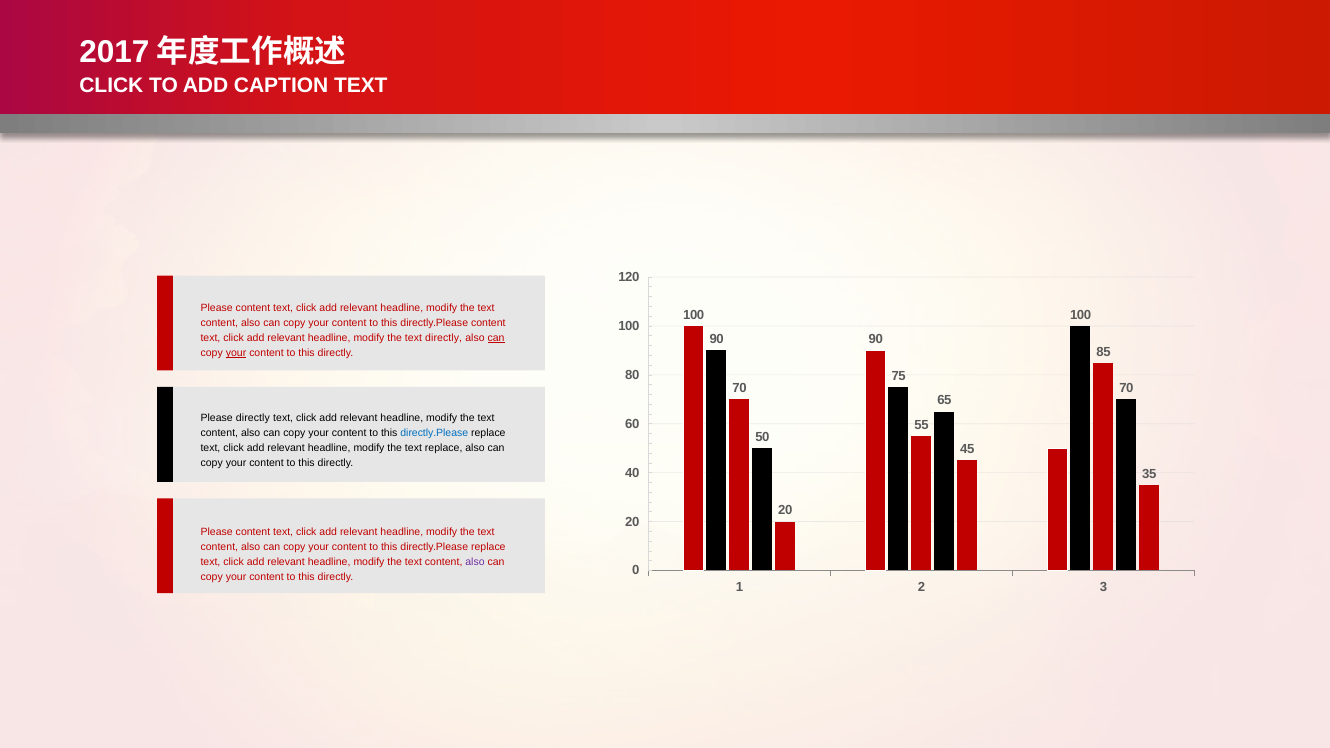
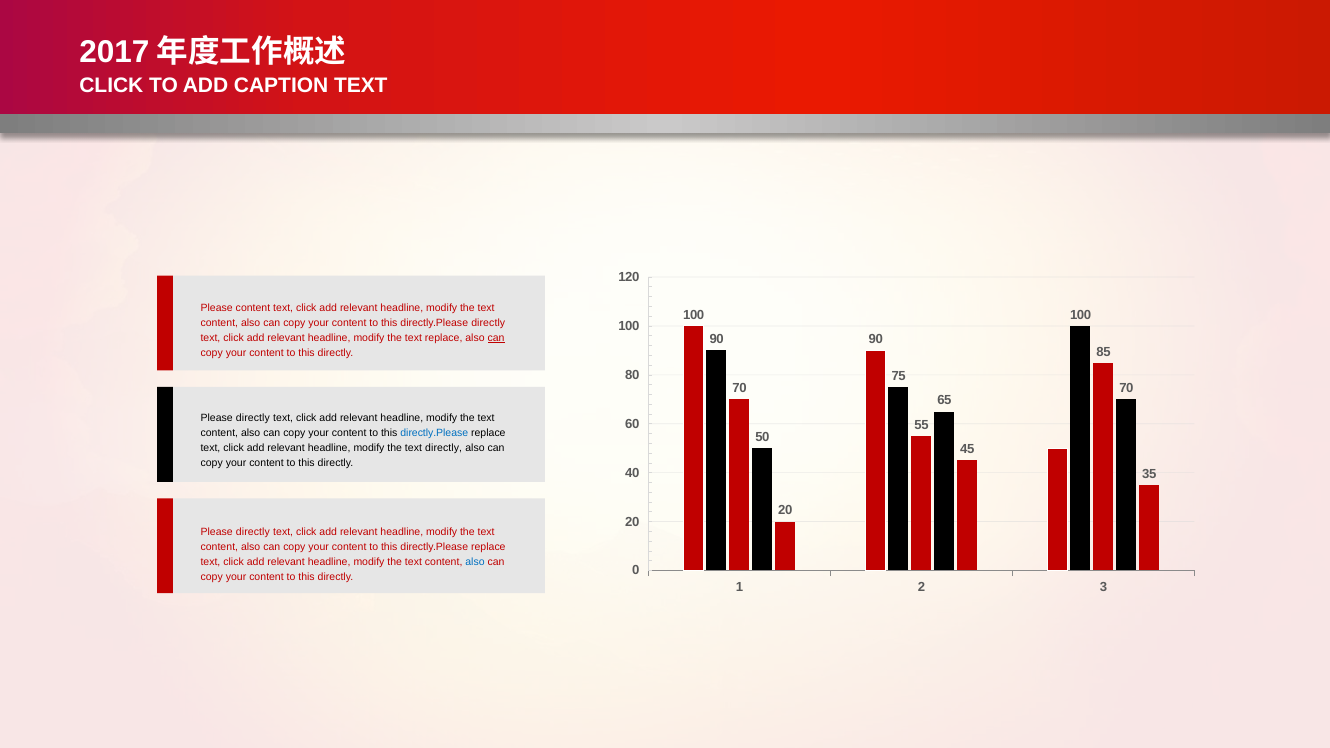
directly.Please content: content -> directly (488, 323)
text directly: directly -> replace (444, 338)
your underline: present -> none (236, 353)
text replace: replace -> directly (444, 448)
content: content -> directly (253, 532)
also colour: purple -> blue (475, 562)
